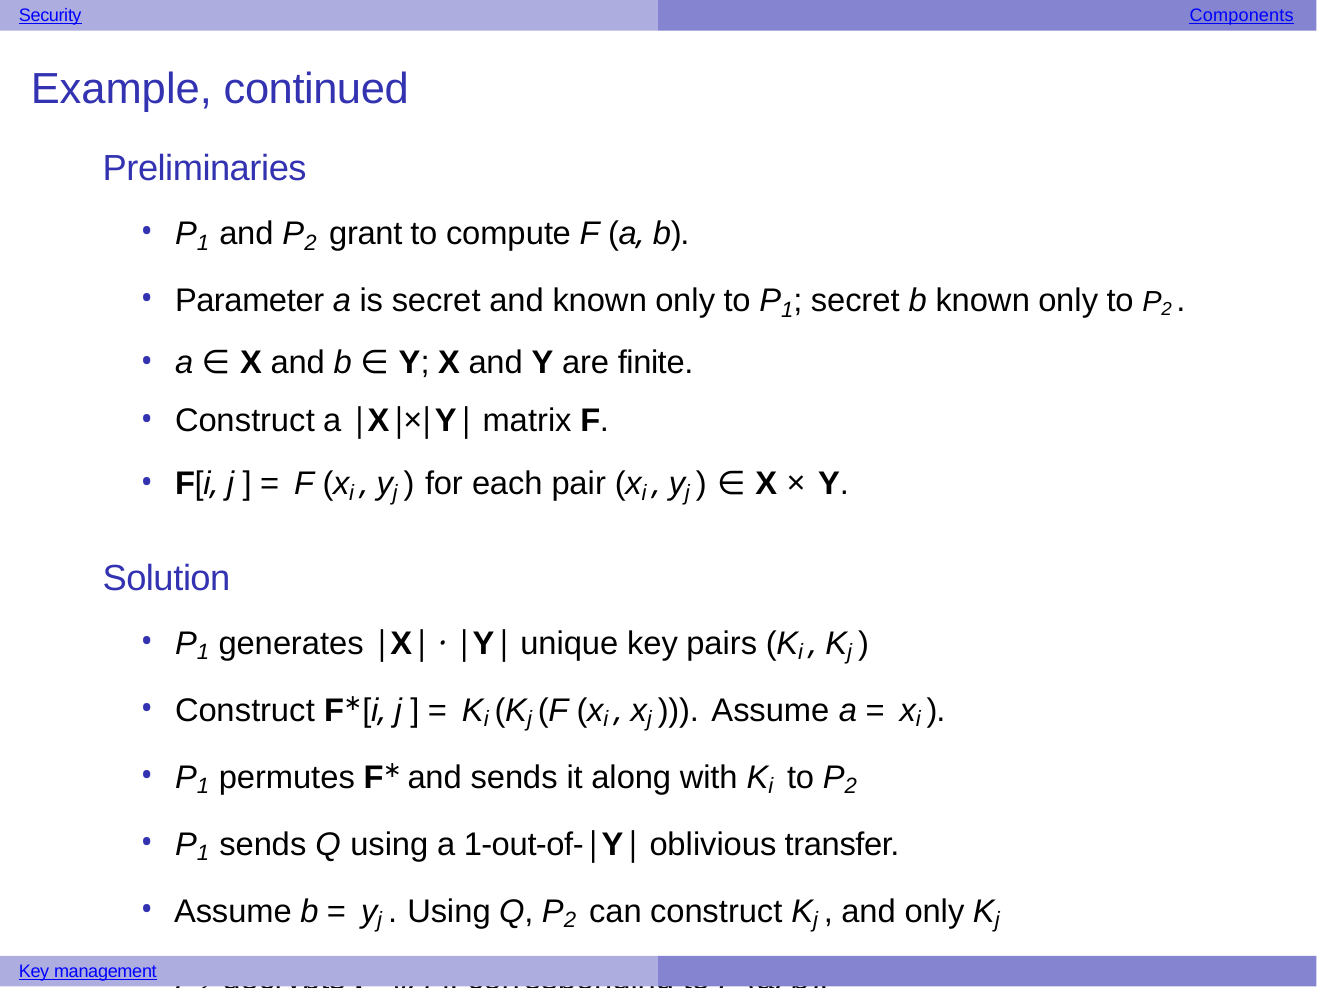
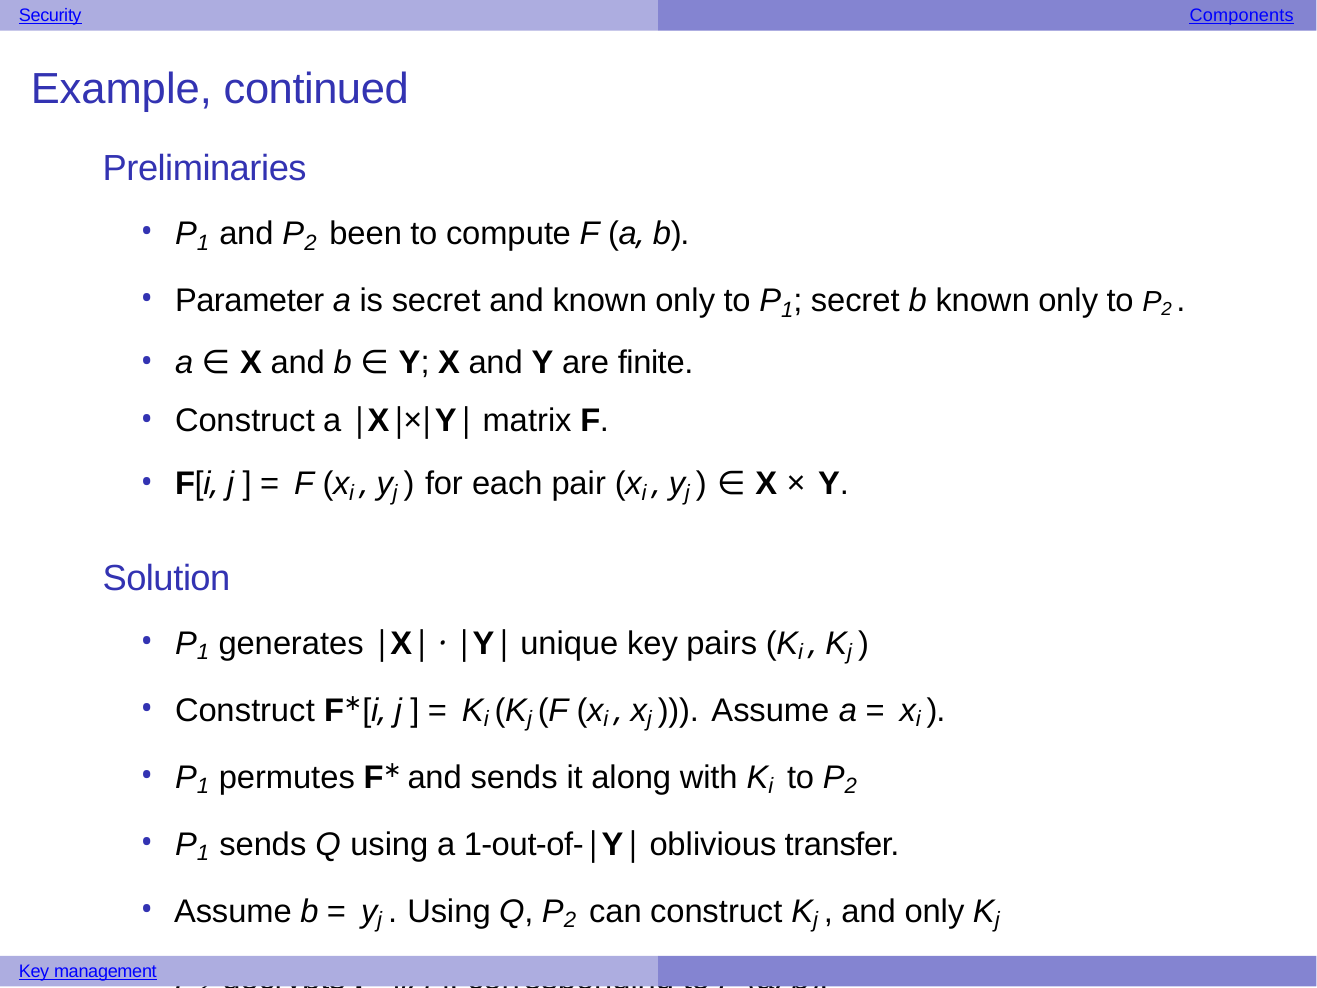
grant: grant -> been (366, 234)
